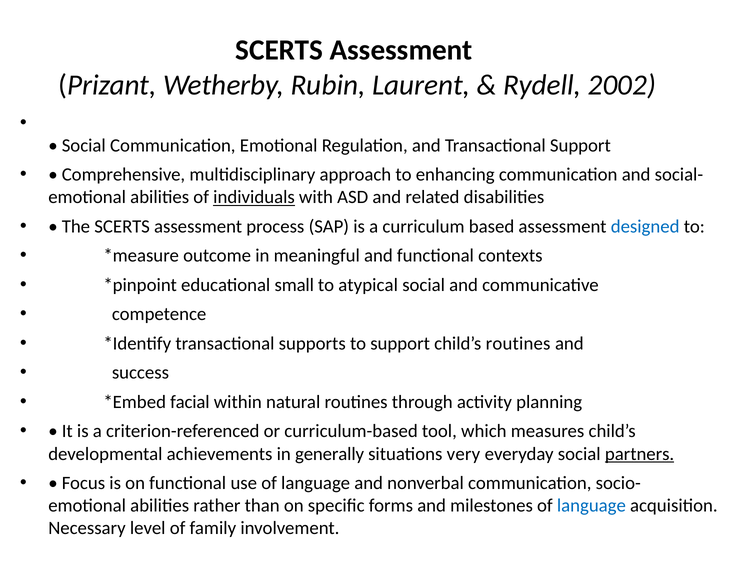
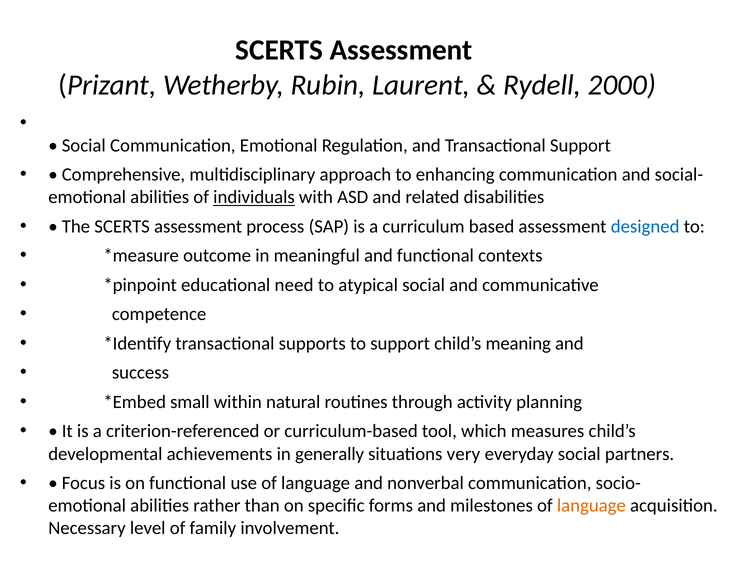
2002: 2002 -> 2000 (622, 85)
small: small -> need (294, 285)
child’s routines: routines -> meaning (518, 344)
facial: facial -> small (190, 402)
partners underline: present -> none (640, 454)
language colour: blue -> orange (591, 506)
